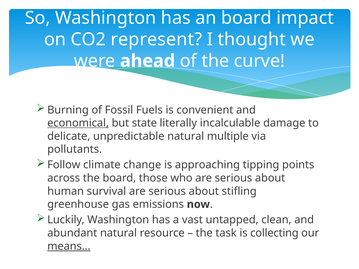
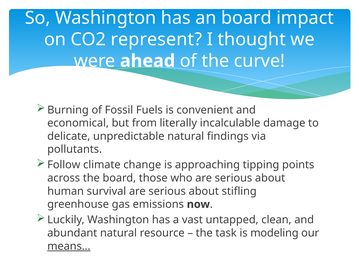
economical underline: present -> none (78, 123)
state: state -> from (144, 123)
multiple: multiple -> findings (228, 136)
collecting: collecting -> modeling (274, 233)
